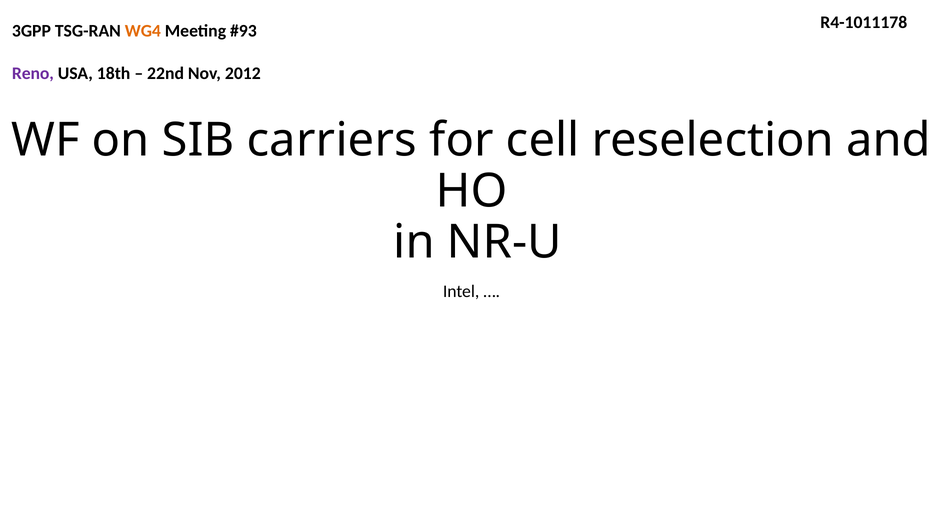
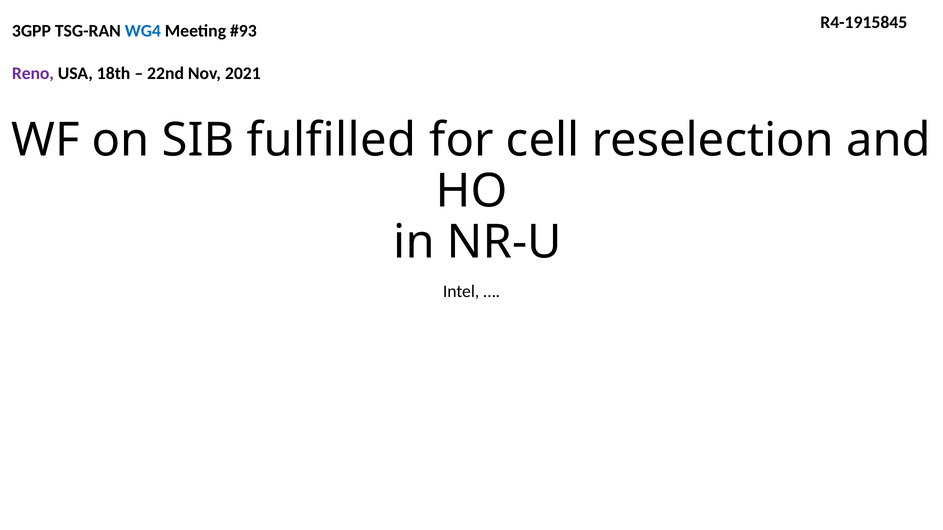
R4-1011178: R4-1011178 -> R4-1915845 (864, 22)
WG4 colour: orange -> blue (143, 31)
2012: 2012 -> 2021 (243, 74)
carriers: carriers -> fulfilled (332, 140)
